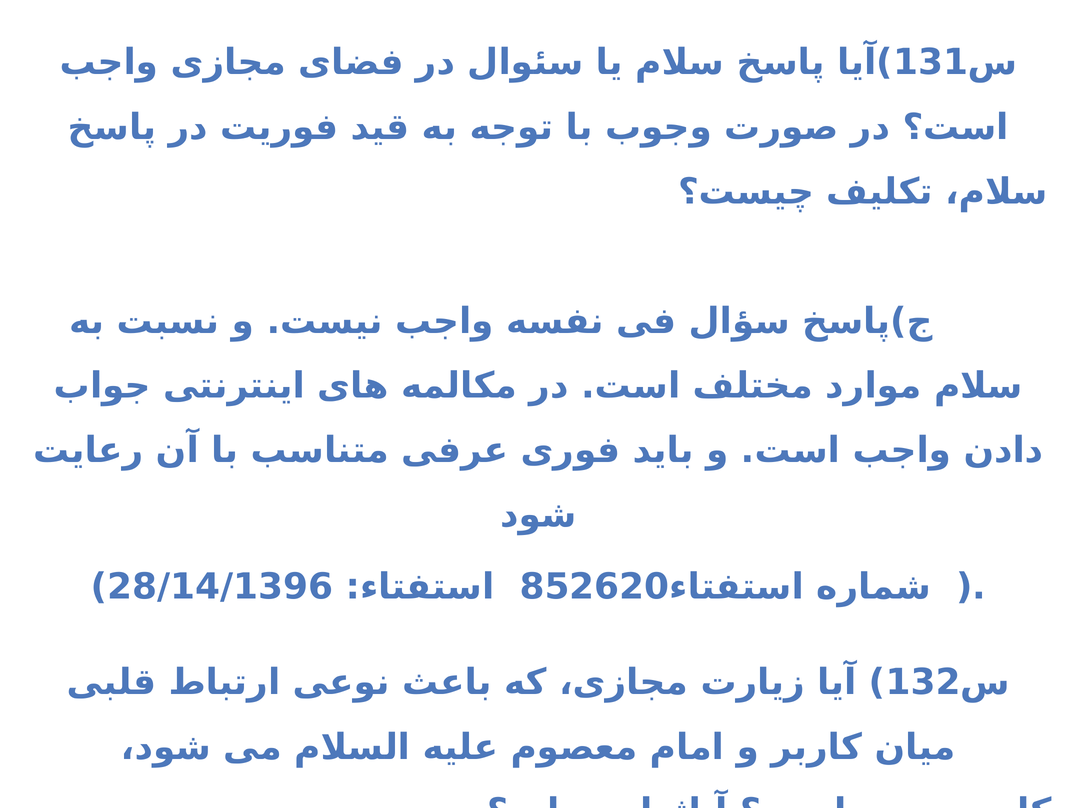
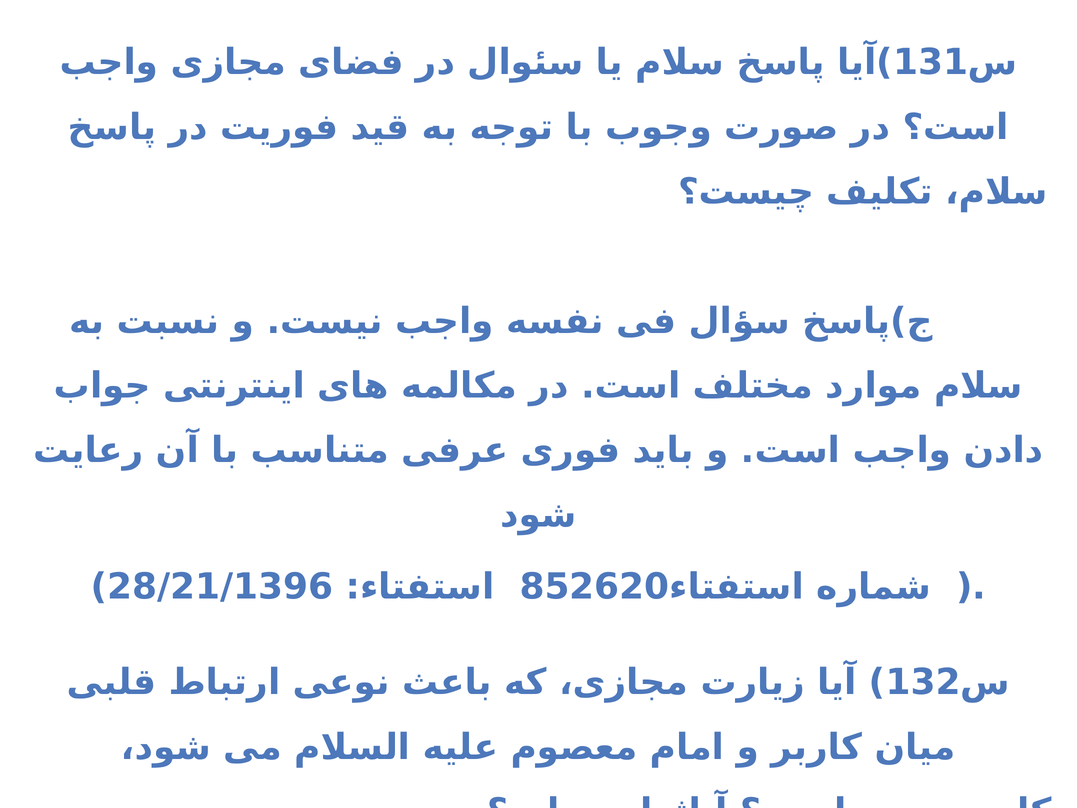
28/14/1396: 28/14/1396 -> 28/21/1396 (220, 587)
